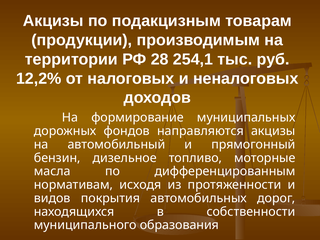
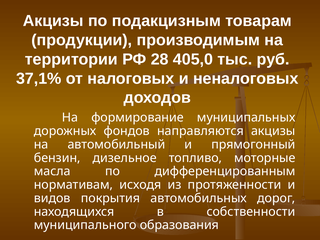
254,1: 254,1 -> 405,0 (193, 59)
12,2%: 12,2% -> 37,1% (39, 79)
